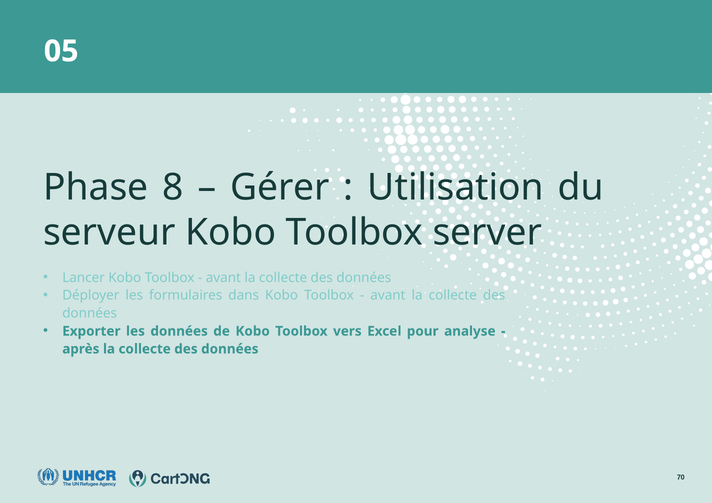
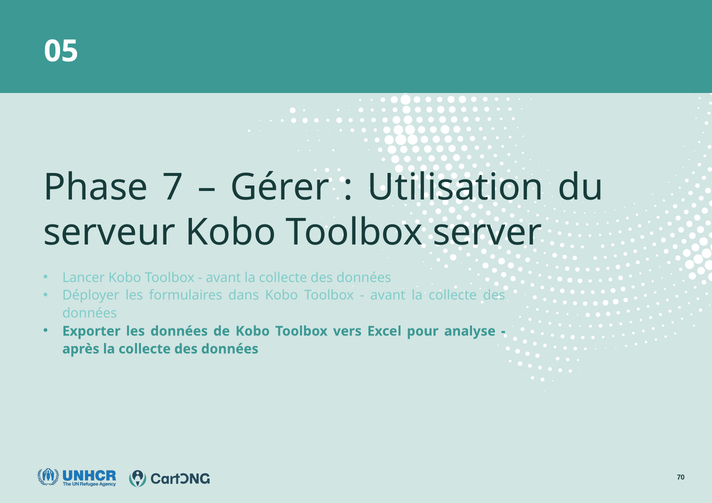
8: 8 -> 7 (173, 188)
